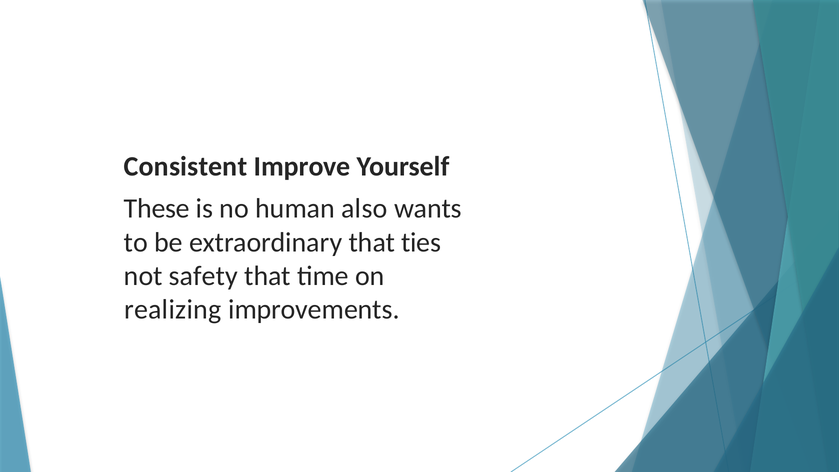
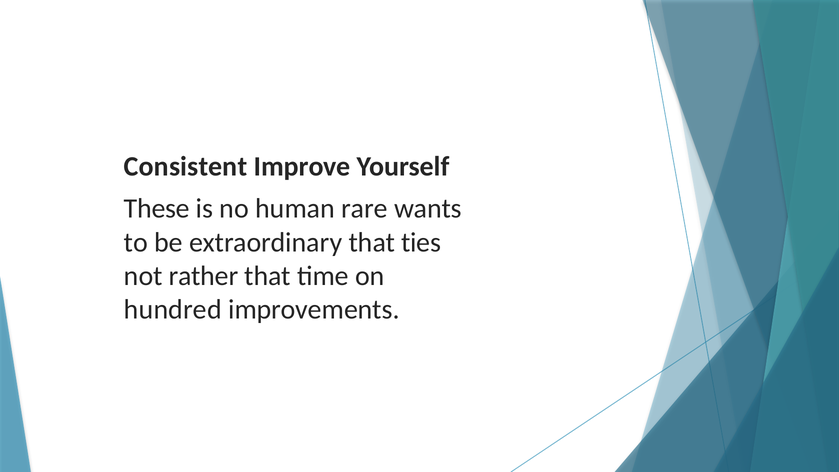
also: also -> rare (364, 209)
safety: safety -> rather (204, 276)
realizing: realizing -> hundred (173, 309)
